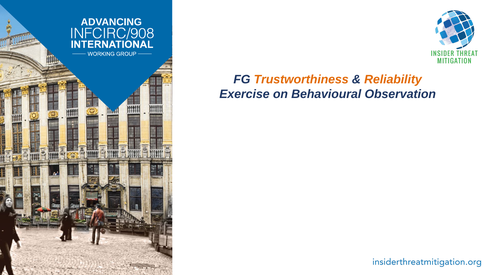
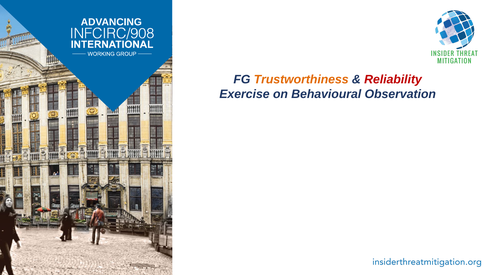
Reliability colour: orange -> red (393, 79)
